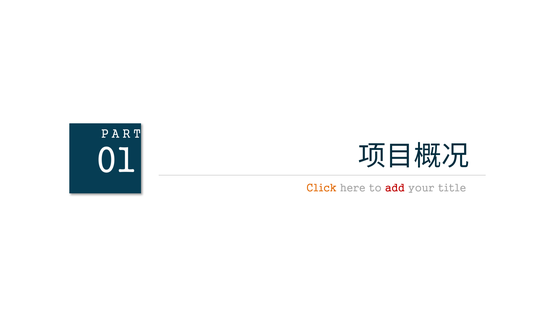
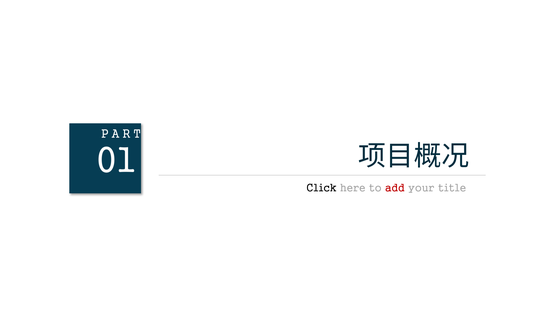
Click colour: orange -> black (321, 188)
